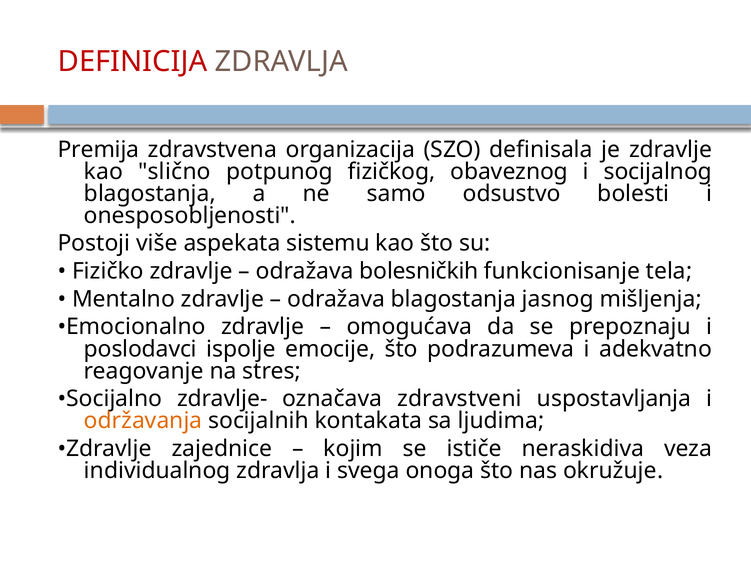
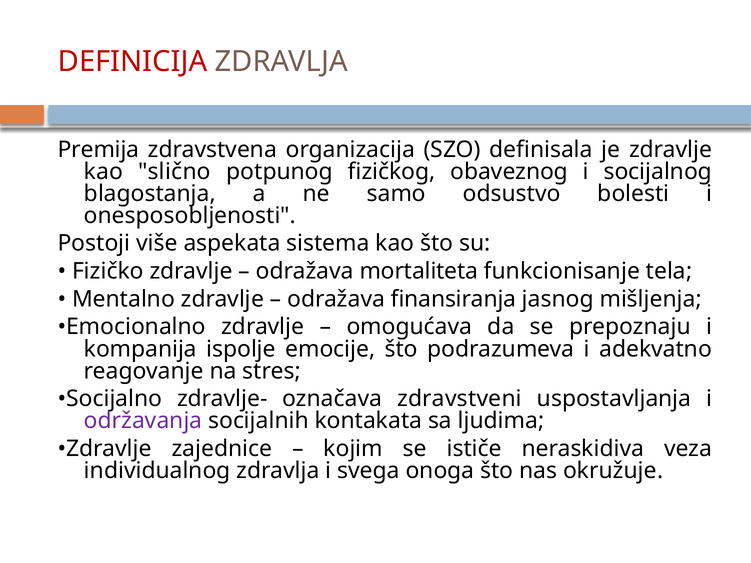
sistemu: sistemu -> sistema (328, 244)
bolesničkih: bolesničkih -> mortaliteta (419, 271)
odražava blagostanja: blagostanja -> finansiranja (454, 299)
poslodavci: poslodavci -> kompanija (140, 349)
održavanja colour: orange -> purple (143, 421)
